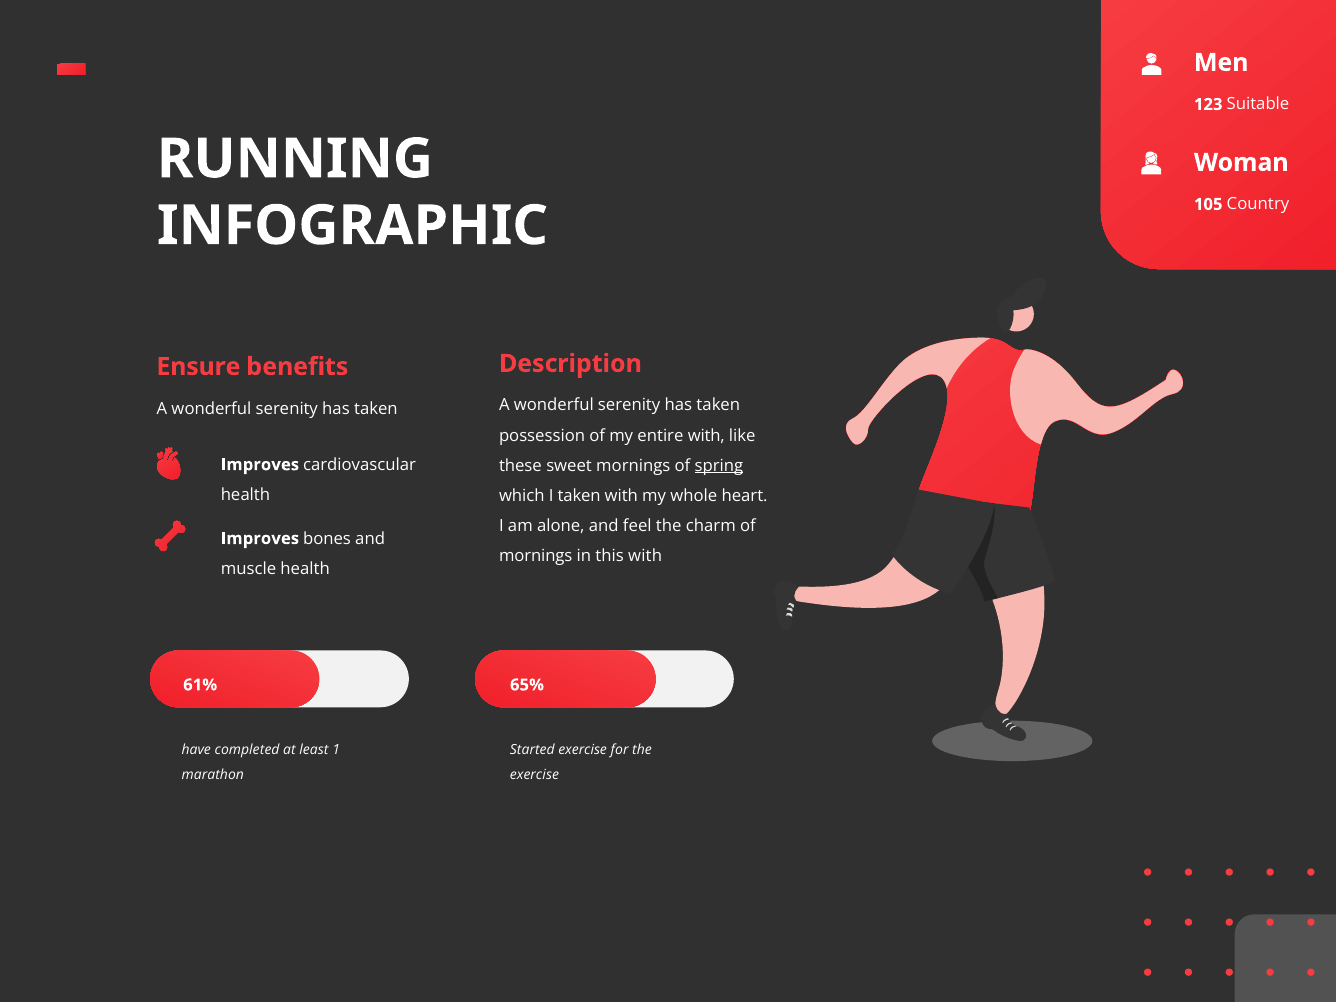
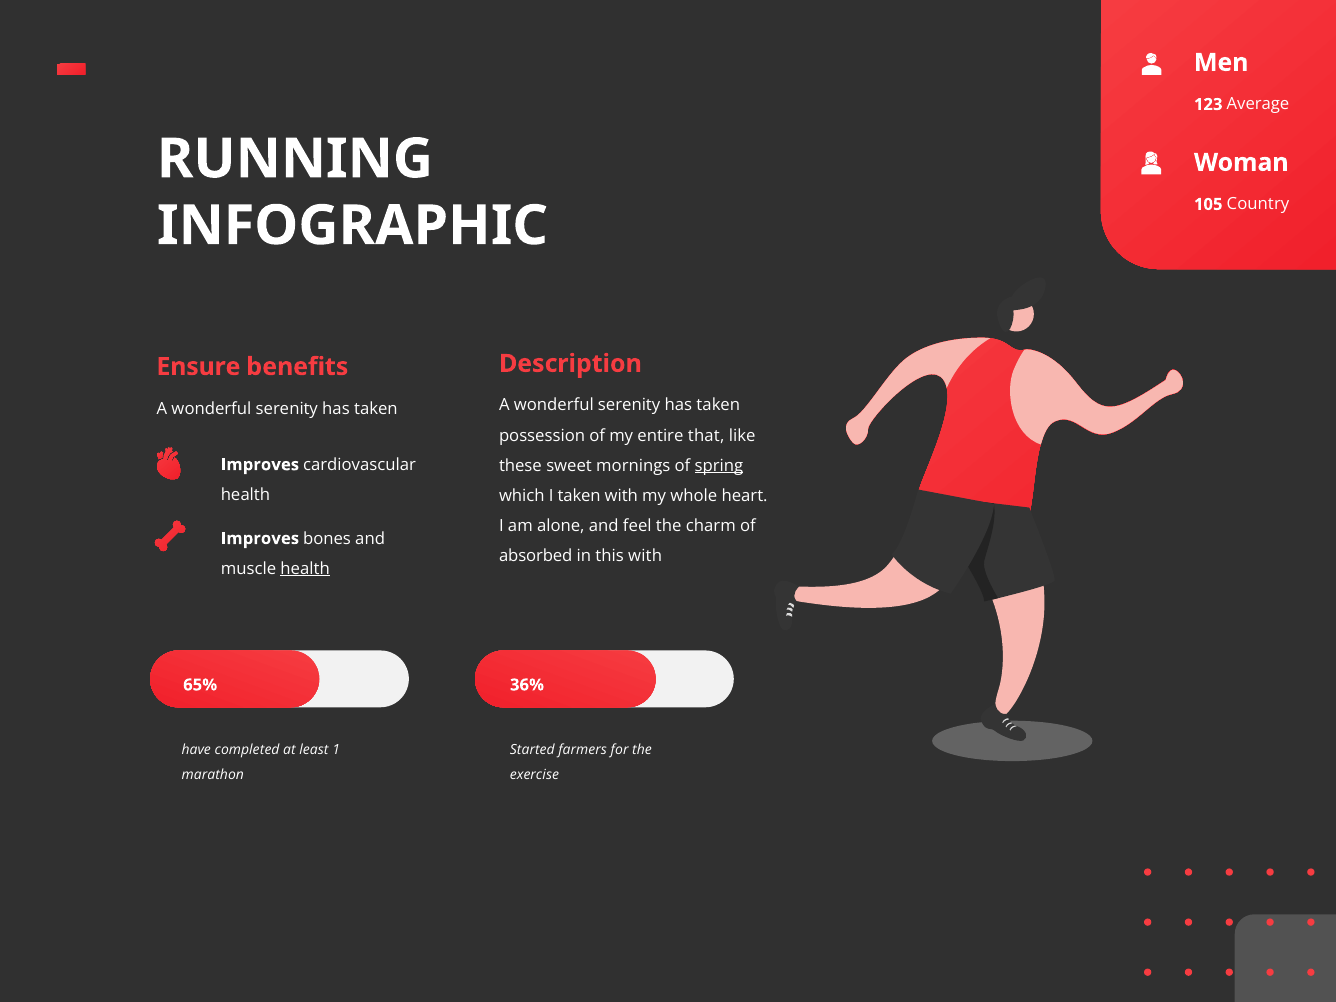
Suitable: Suitable -> Average (1258, 104)
entire with: with -> that (706, 436)
mornings: mornings -> absorbed (536, 556)
health underline: none -> present (305, 569)
61%: 61% -> 65% (200, 685)
65%: 65% -> 36% (527, 685)
Started exercise: exercise -> farmers (583, 750)
